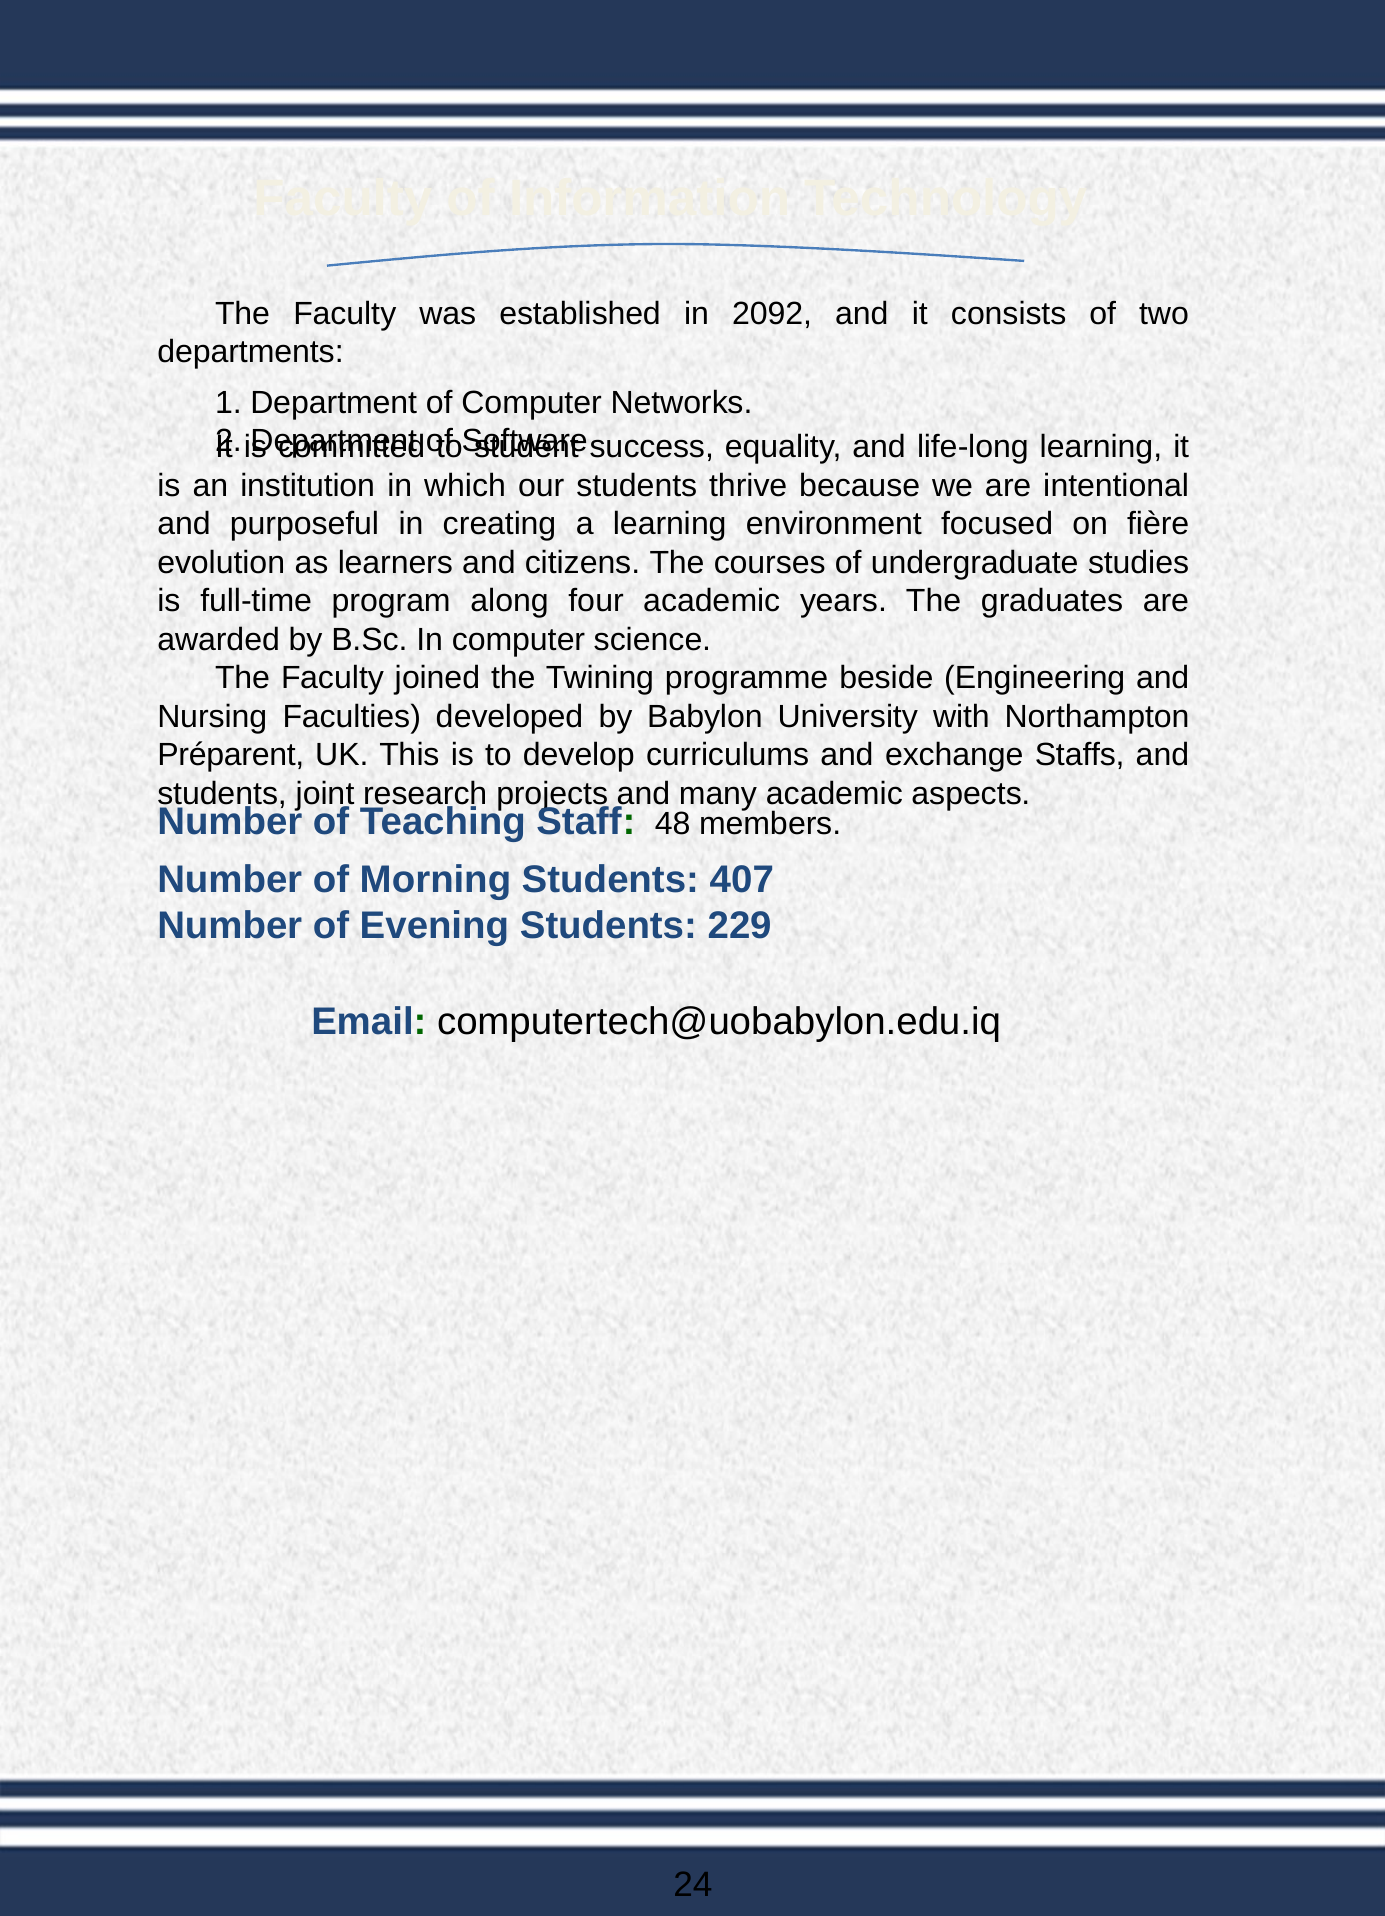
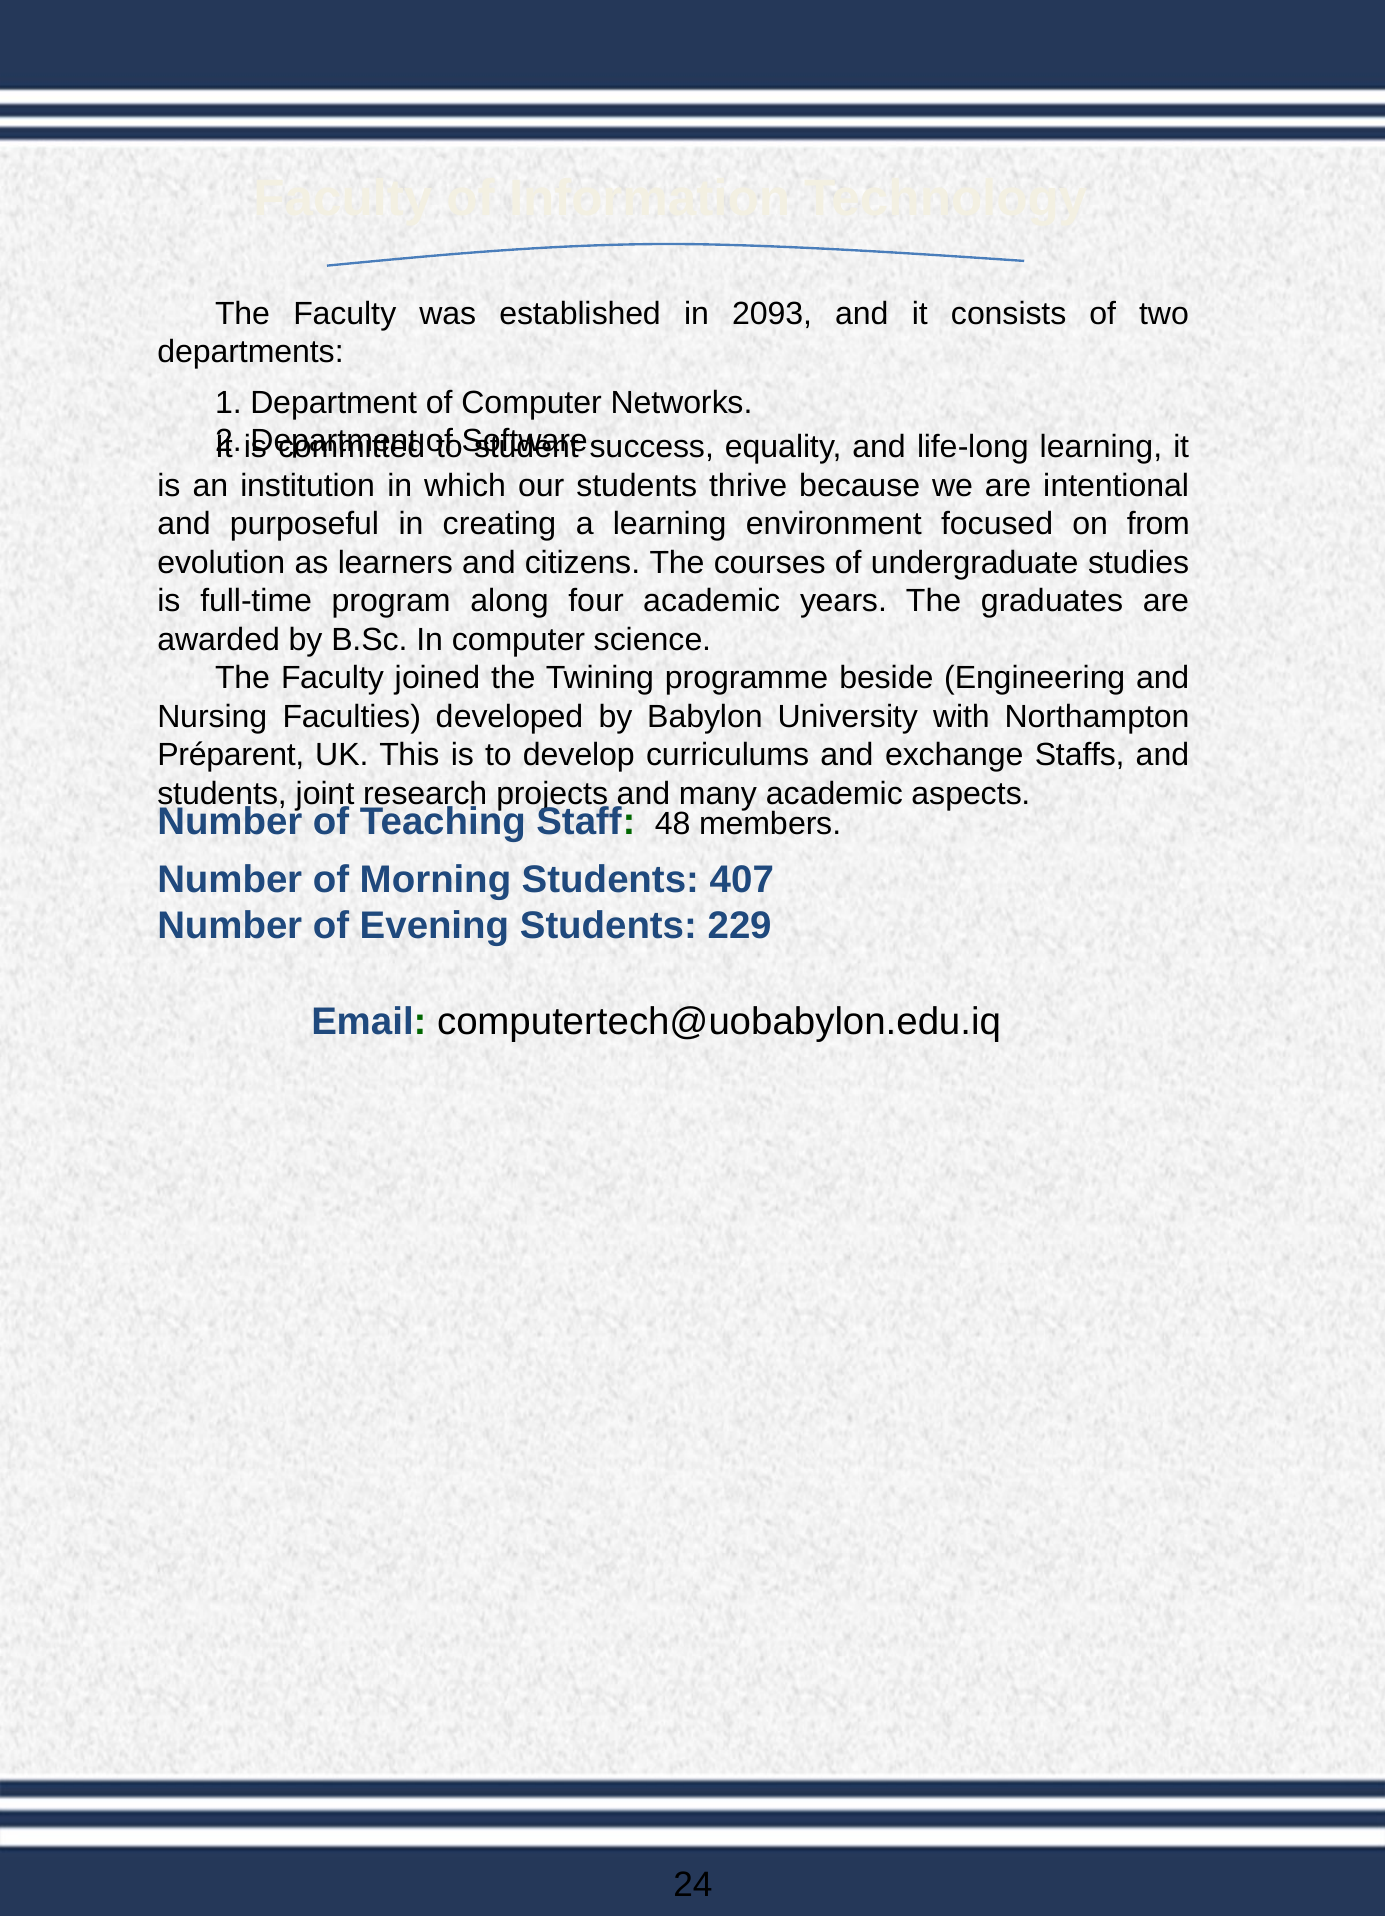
2092: 2092 -> 2093 (772, 313)
fière: fière -> from (1158, 524)
